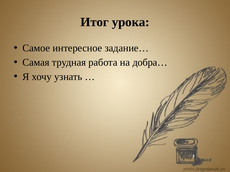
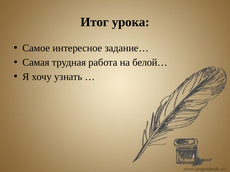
добра…: добра… -> белой… (150, 63)
